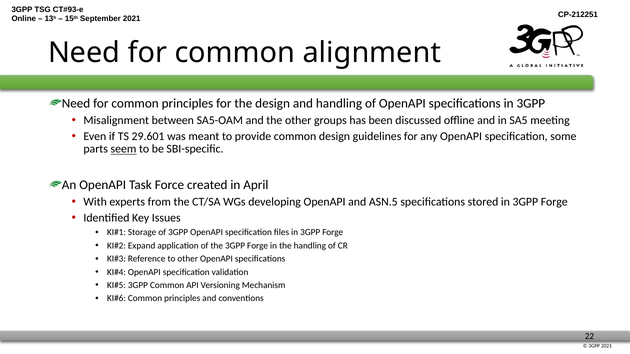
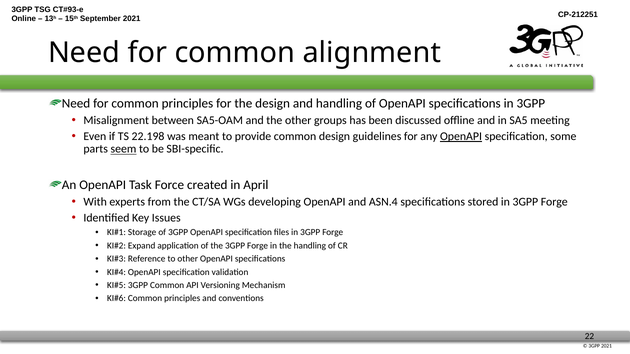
29.601: 29.601 -> 22.198 (148, 136)
OpenAPI underline: none -> present (461, 136)
ASN.5: ASN.5 -> ASN.4 (383, 202)
